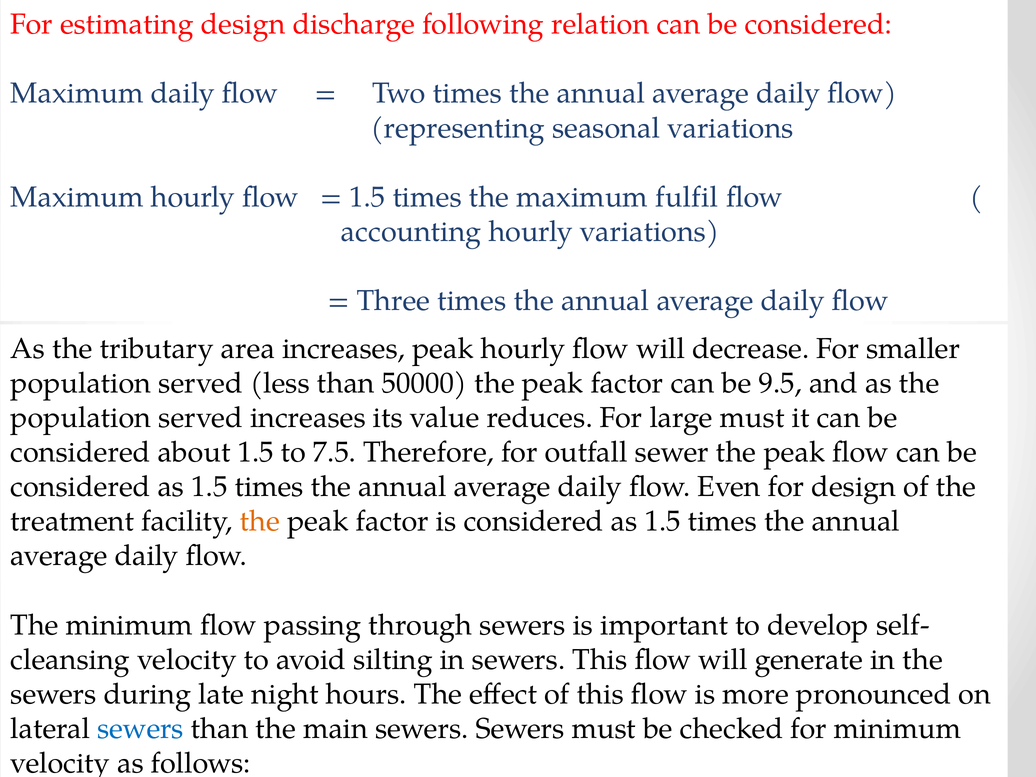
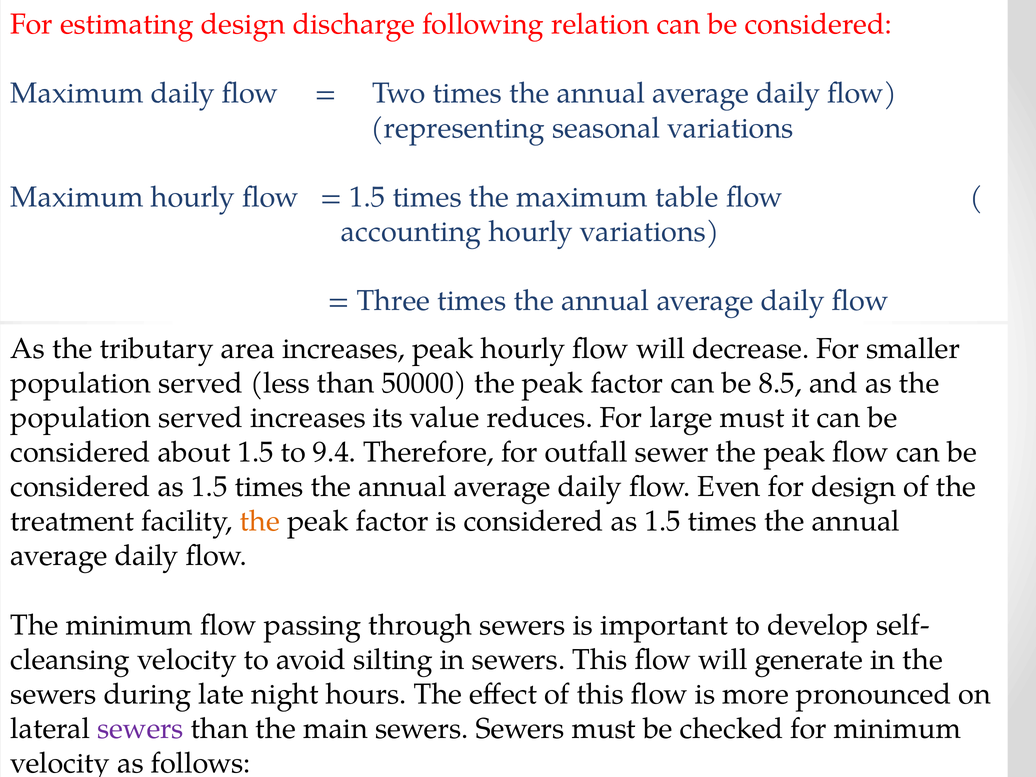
fulfil: fulfil -> table (687, 197)
9.5: 9.5 -> 8.5 (780, 383)
7.5: 7.5 -> 9.4 (335, 452)
sewers colour: blue -> purple (140, 729)
